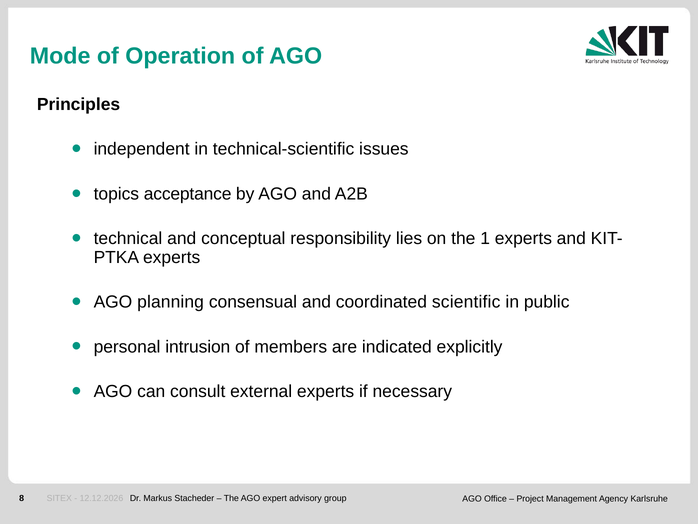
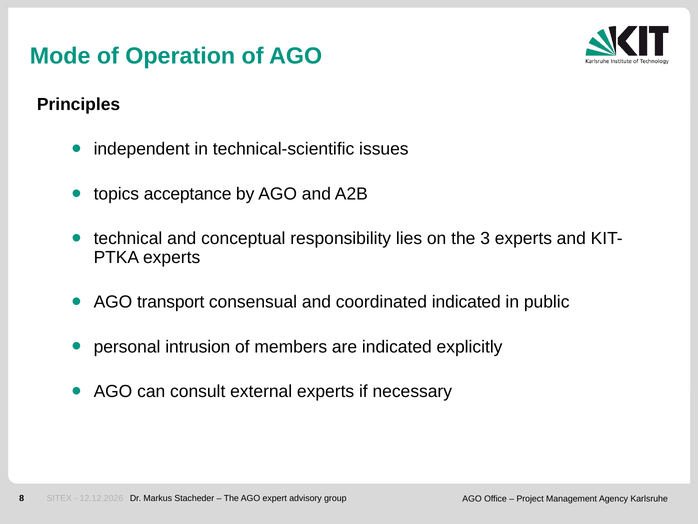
1: 1 -> 3 (485, 238)
planning: planning -> transport (171, 302)
coordinated scientific: scientific -> indicated (466, 302)
